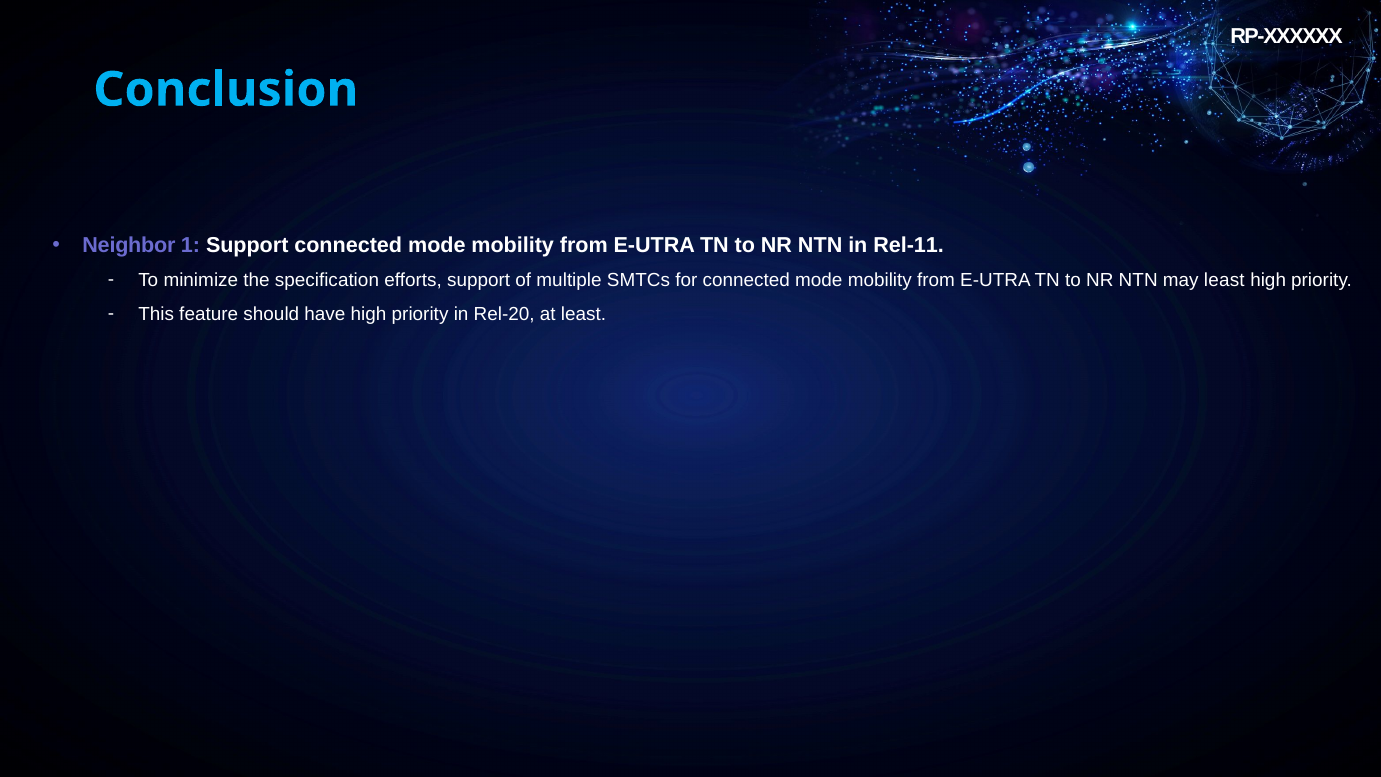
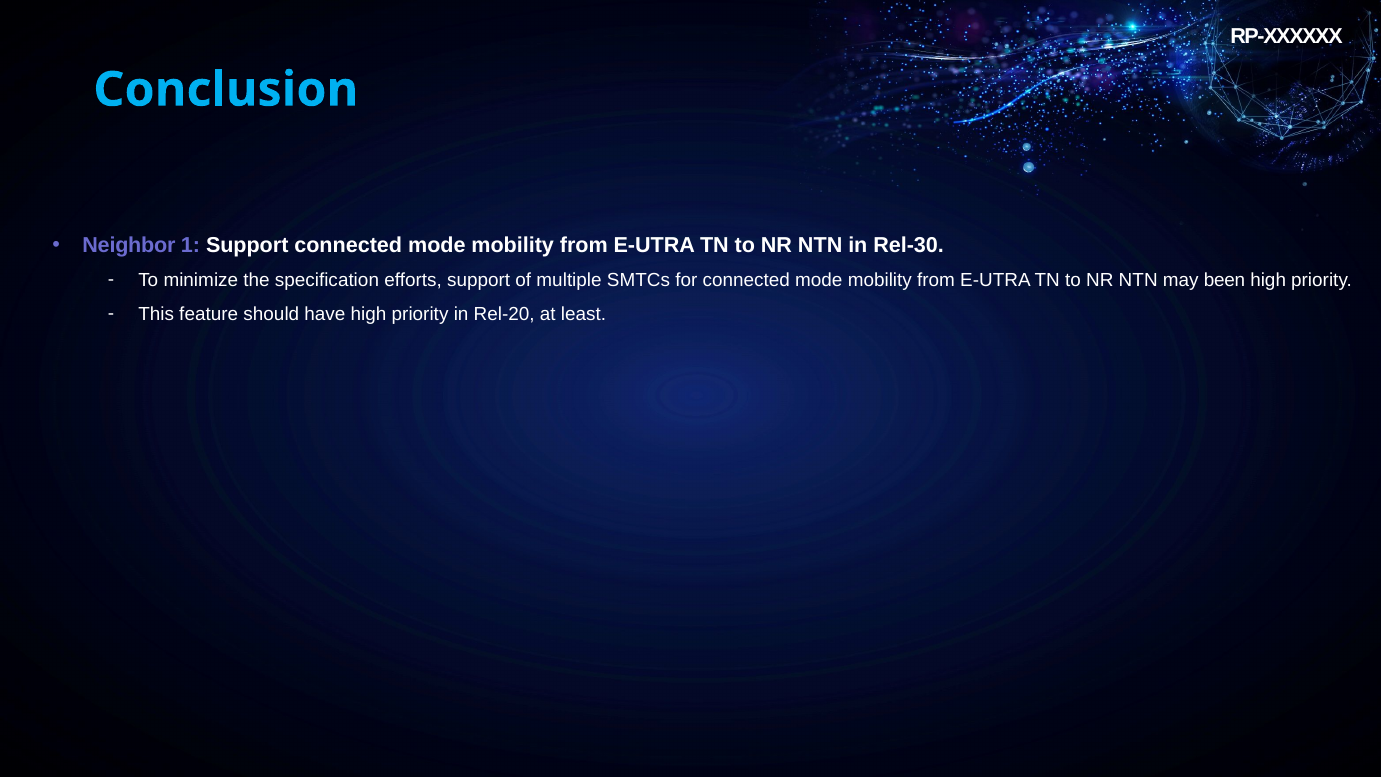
Rel-11: Rel-11 -> Rel-30 (909, 245)
may least: least -> been (1224, 281)
